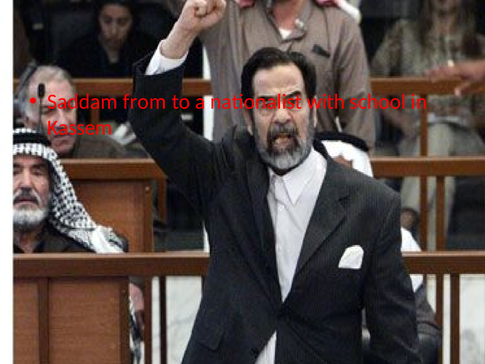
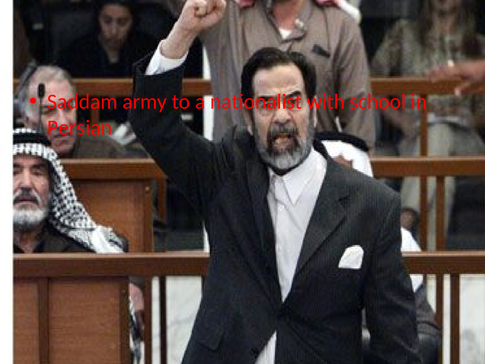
from: from -> army (145, 102)
Kassem: Kassem -> Persian (80, 128)
